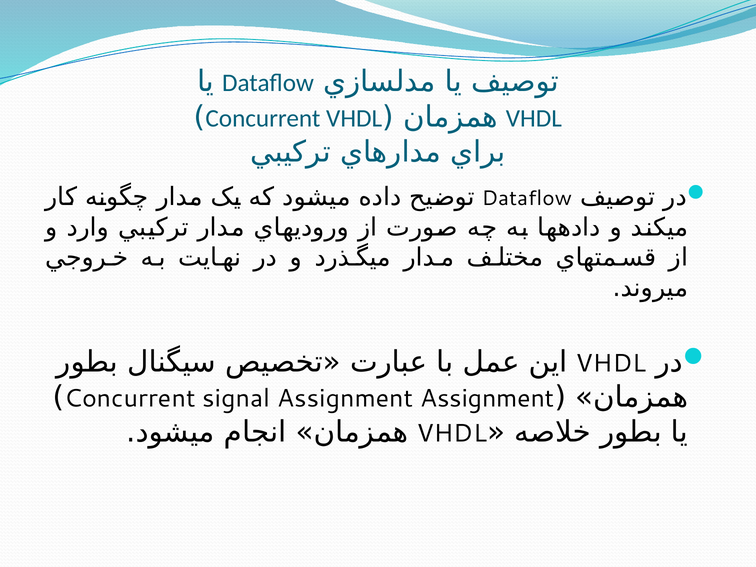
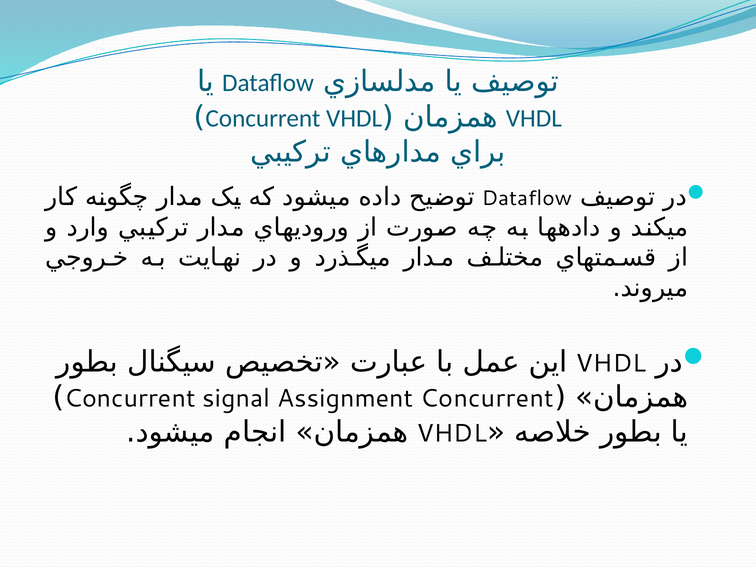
Assignment Assignment: Assignment -> Concurrent (487, 398)
